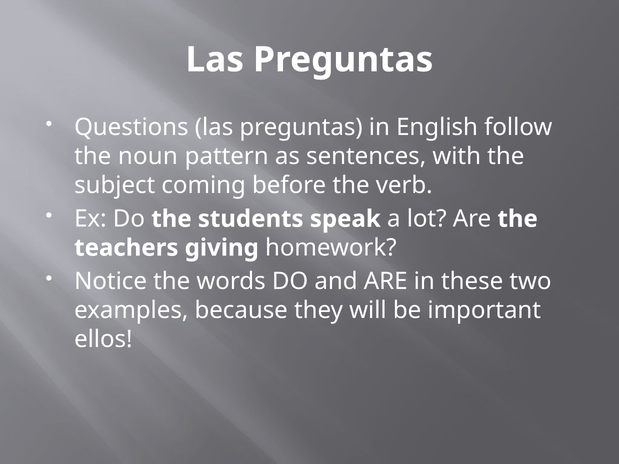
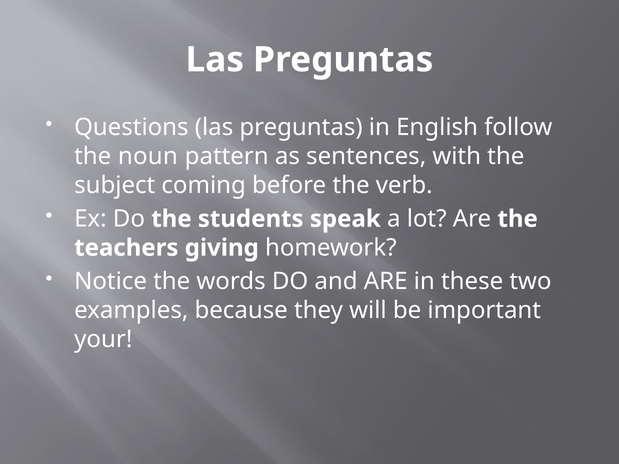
ellos: ellos -> your (103, 339)
